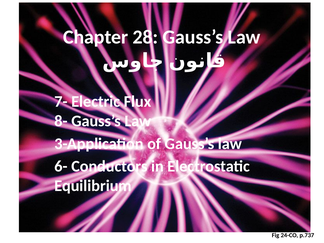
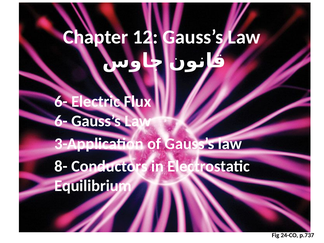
28: 28 -> 12 (145, 37)
7-: 7- -> 6- (61, 102)
8-: 8- -> 6- (61, 121)
6-: 6- -> 8- (61, 166)
